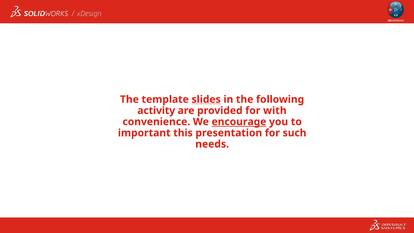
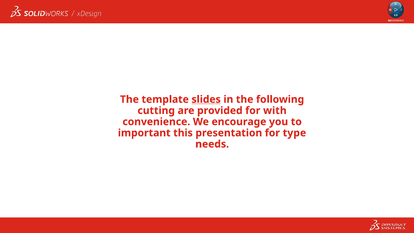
activity: activity -> cutting (156, 111)
encourage underline: present -> none (239, 122)
such: such -> type (294, 133)
